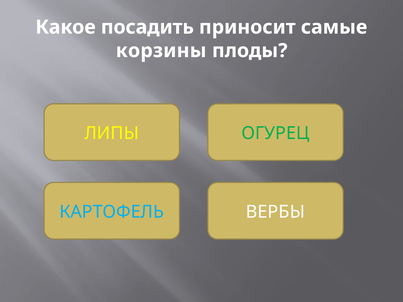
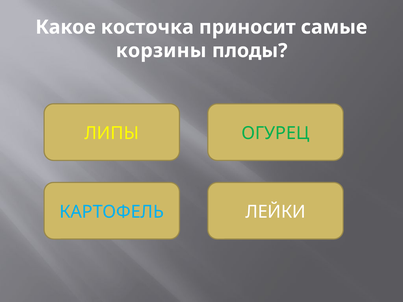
посадить: посадить -> косточка (147, 27)
ВЕРБЫ: ВЕРБЫ -> ЛЕЙКИ (276, 212)
